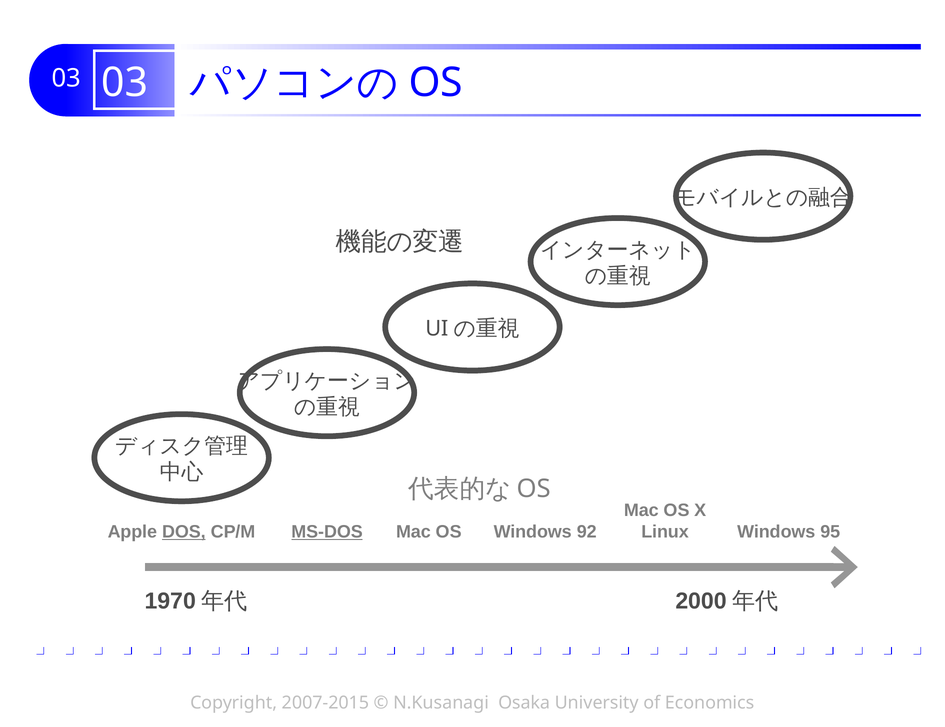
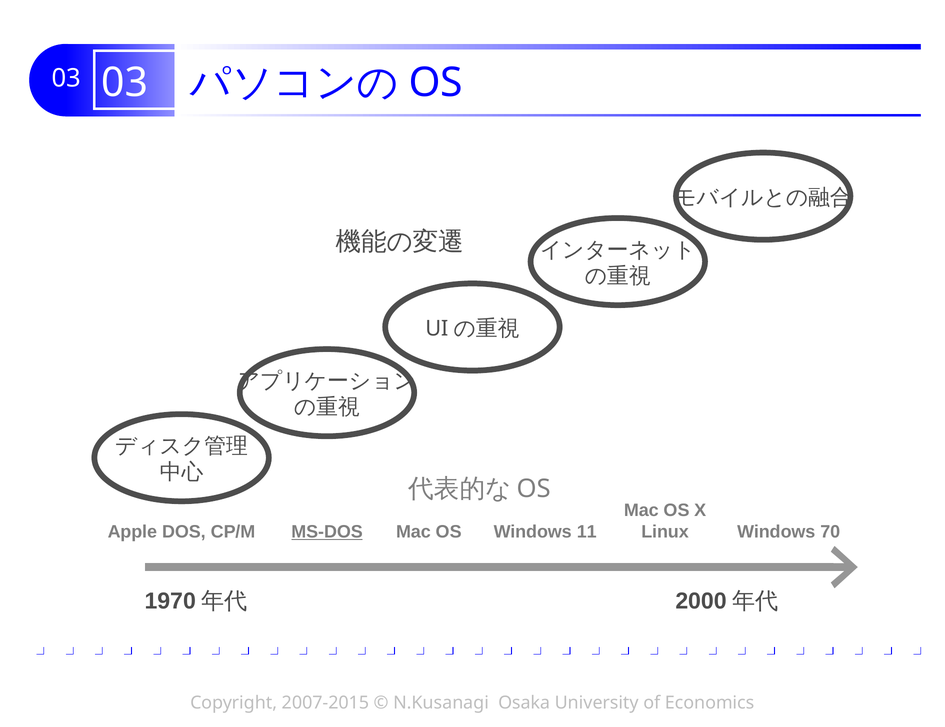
DOS underline: present -> none (184, 532)
92: 92 -> 11 (587, 532)
95: 95 -> 70 (830, 532)
